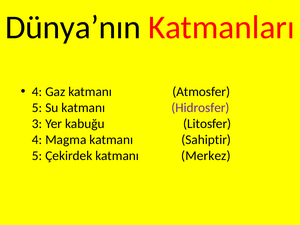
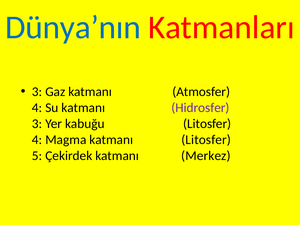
Dünya’nın colour: black -> blue (73, 27)
4: 4 -> 3 (37, 92)
5: 5 -> 4 (37, 108)
katmanı Sahiptir: Sahiptir -> Litosfer (206, 140)
